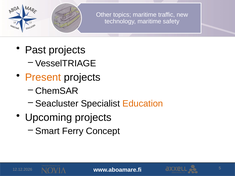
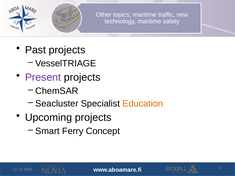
Present colour: orange -> purple (43, 77)
